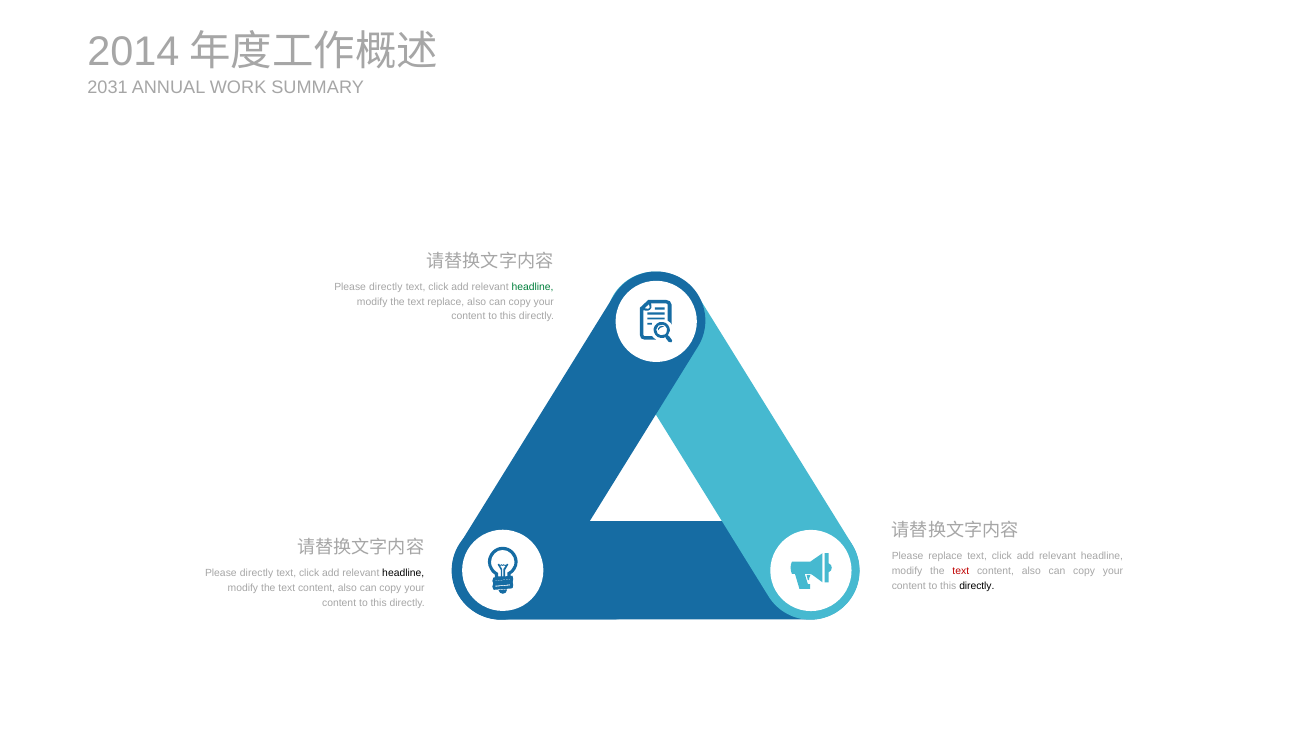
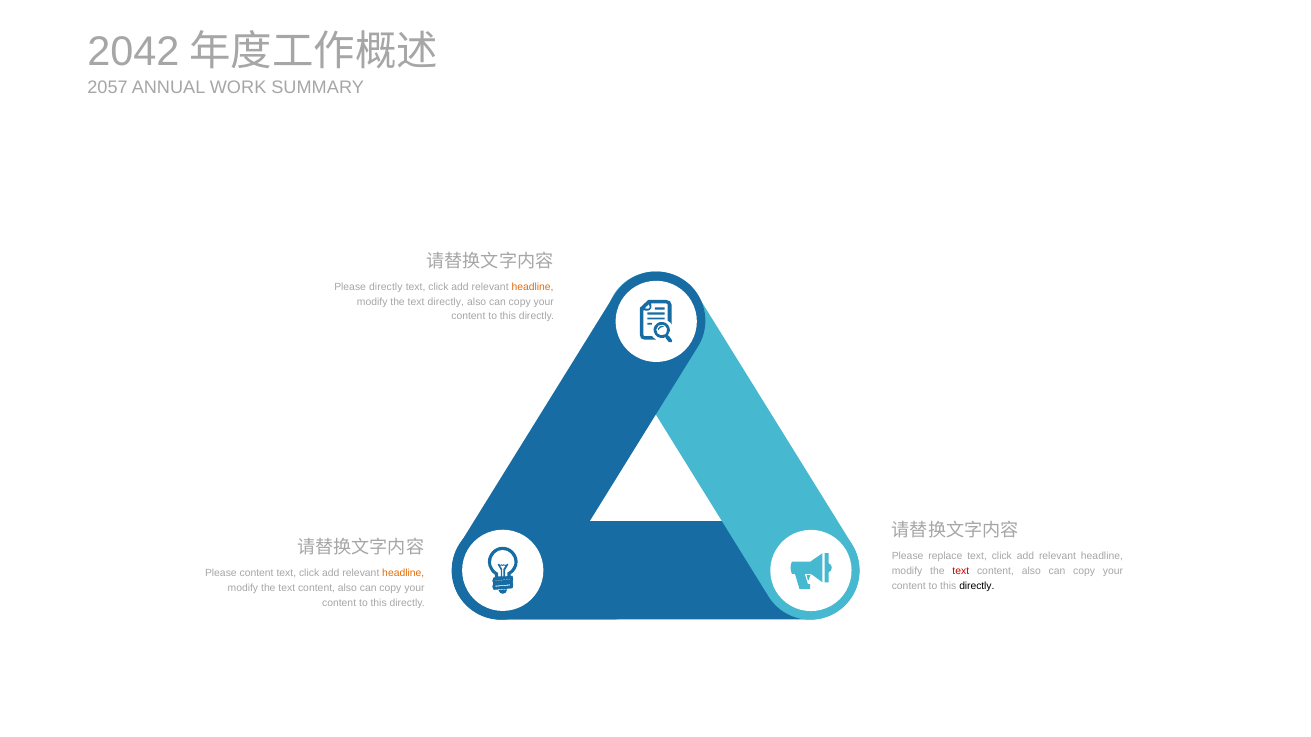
2014: 2014 -> 2042 (133, 52)
2031: 2031 -> 2057 (108, 88)
headline colour: green -> orange (533, 287)
text replace: replace -> directly (446, 302)
directly: directly -> content (257, 573)
headline colour: black -> orange (403, 573)
